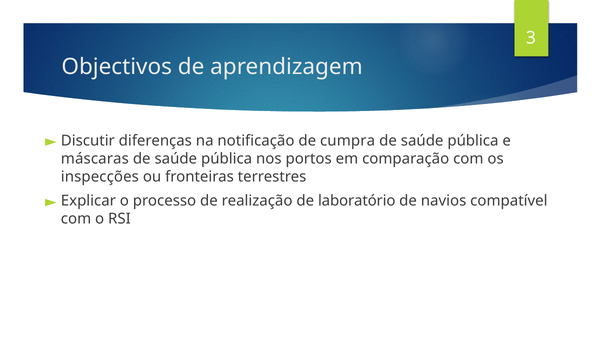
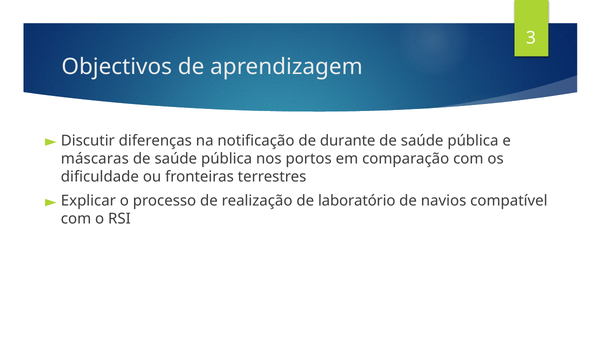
cumpra: cumpra -> durante (348, 141)
inspecções: inspecções -> dificuldade (100, 177)
